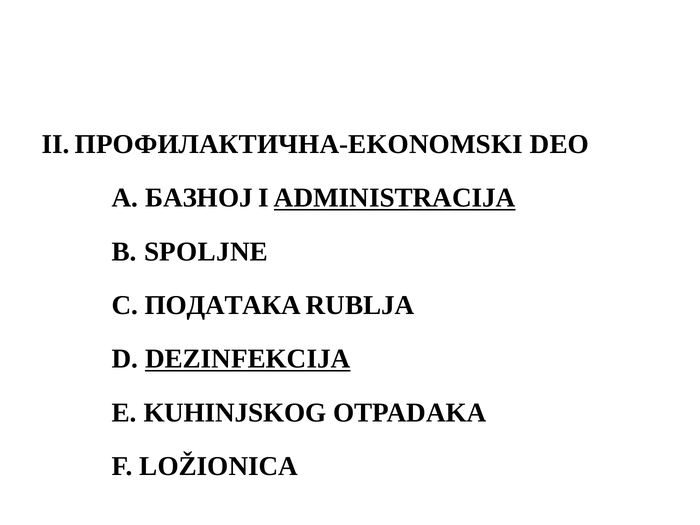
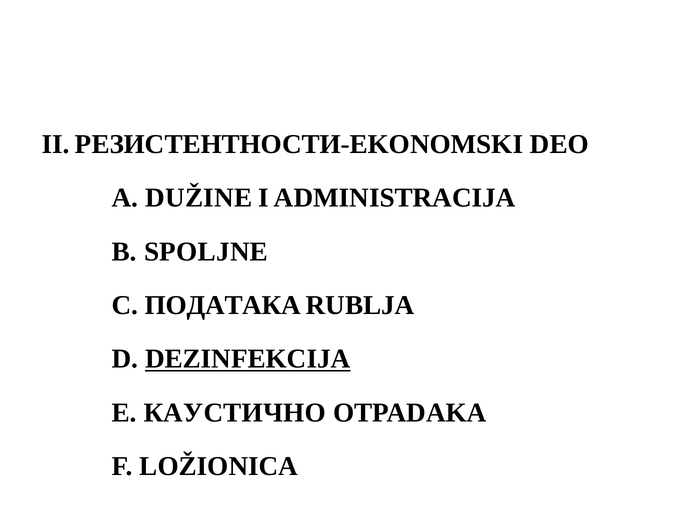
ПРОФИЛАКТИЧНА-EKONOMSKI: ПРОФИЛАКТИЧНА-EKONOMSKI -> РЕЗИСТЕНТНОСТИ-EKONOMSKI (299, 144)
БАЗНОЈ: БАЗНОЈ -> DUŽINE (199, 198)
ADMINISTRACIJA underline: present -> none (395, 198)
KUHINJSKOG: KUHINJSKOG -> КАУСТИЧНО (235, 413)
